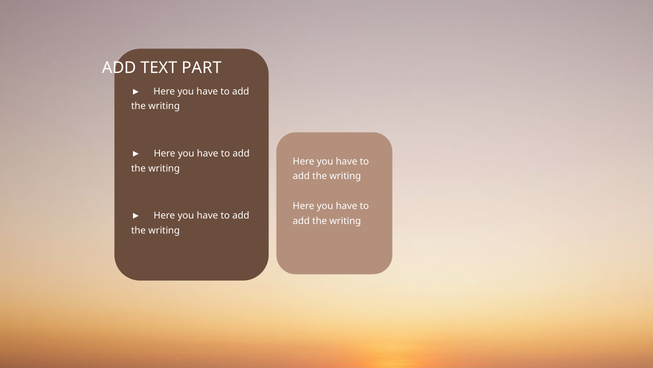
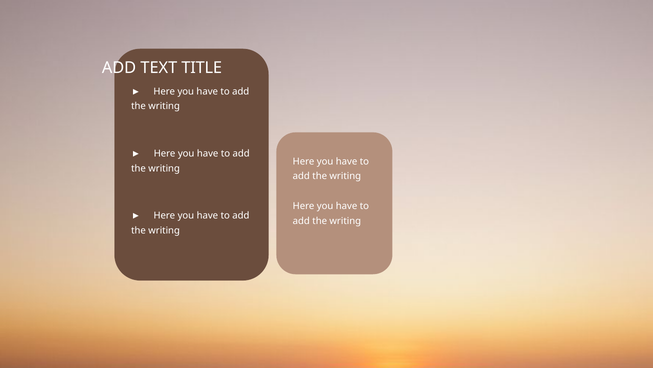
PART: PART -> TITLE (202, 68)
